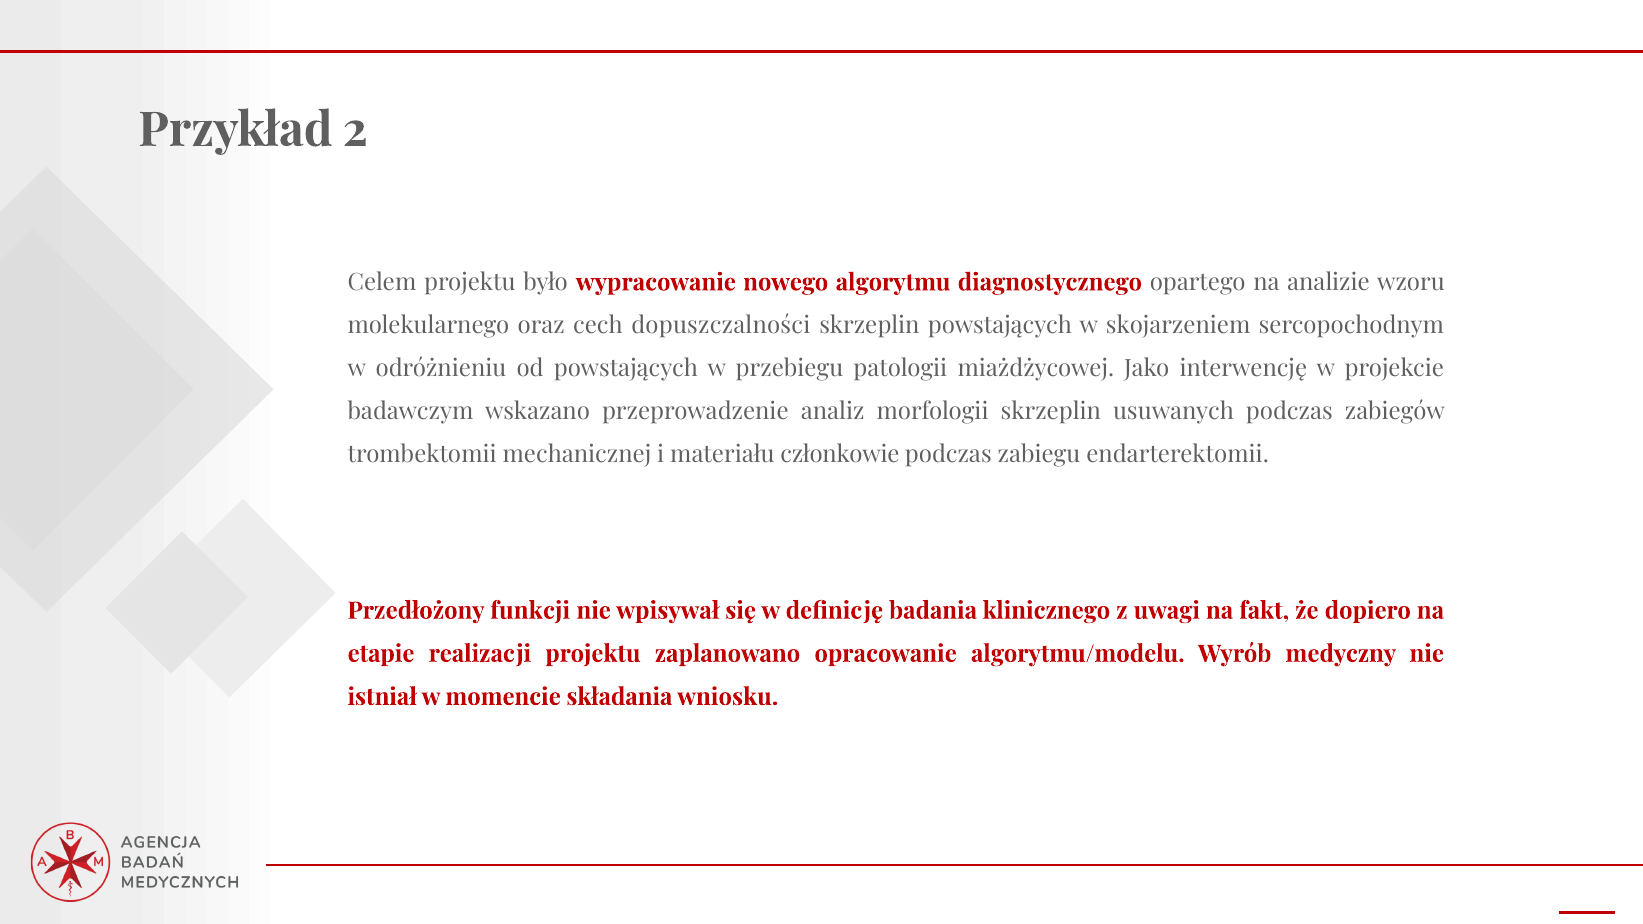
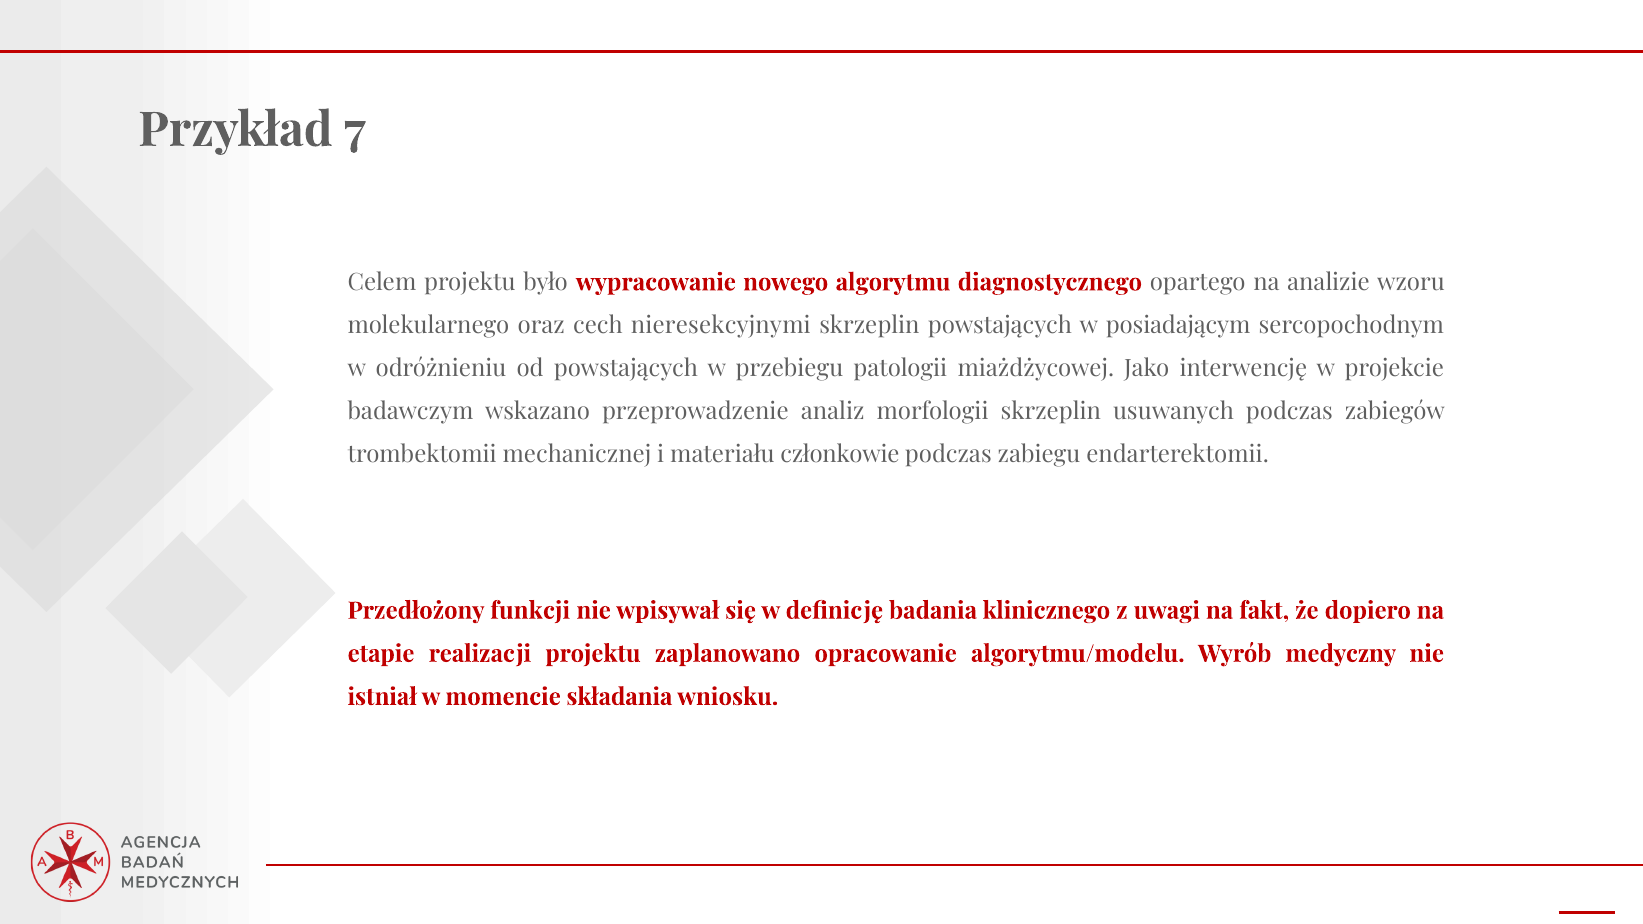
2: 2 -> 7 (355, 130)
dopuszczalności: dopuszczalności -> nieresekcyjnymi (721, 326)
skojarzeniem: skojarzeniem -> posiadającym (1178, 326)
